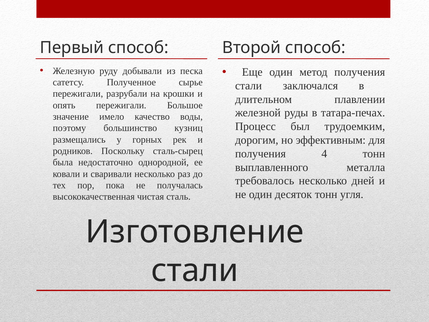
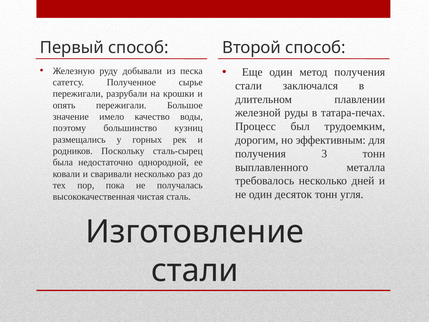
4: 4 -> 3 (324, 154)
